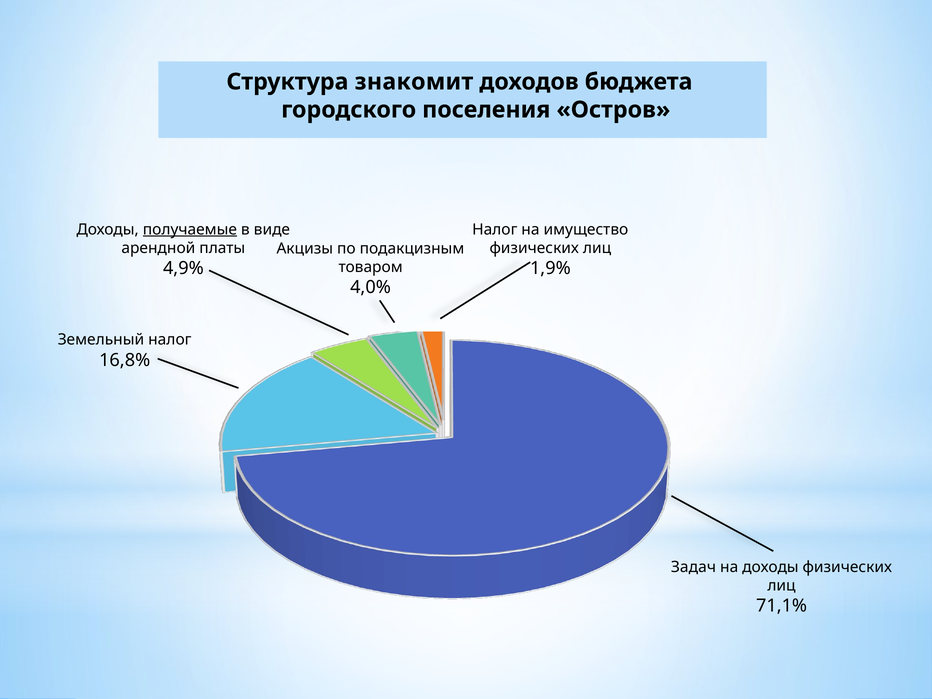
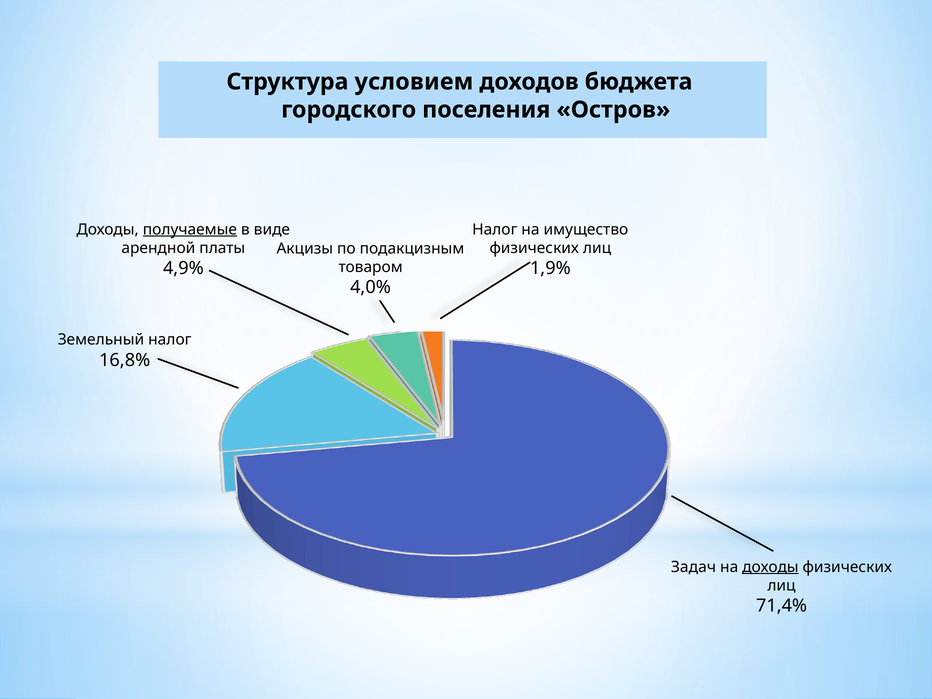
знакомит: знакомит -> условием (414, 82)
доходы underline: none -> present (770, 567)
71,1%: 71,1% -> 71,4% (782, 606)
